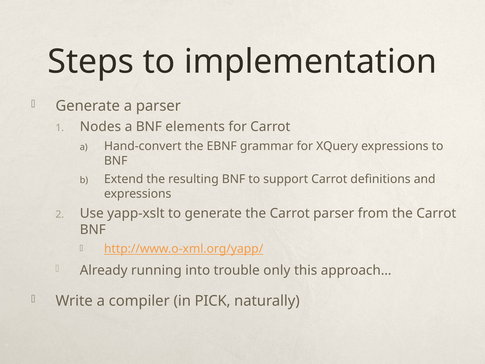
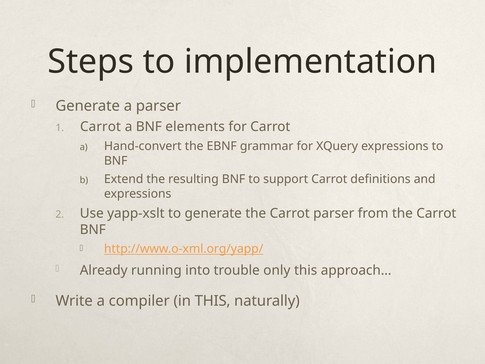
Nodes: Nodes -> Carrot (100, 127)
in PICK: PICK -> THIS (213, 301)
